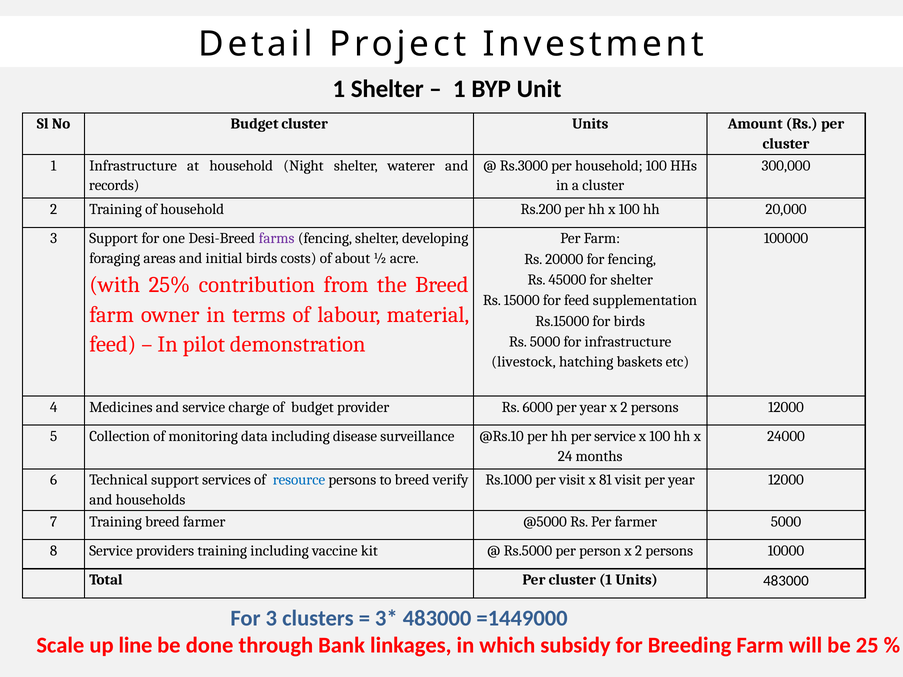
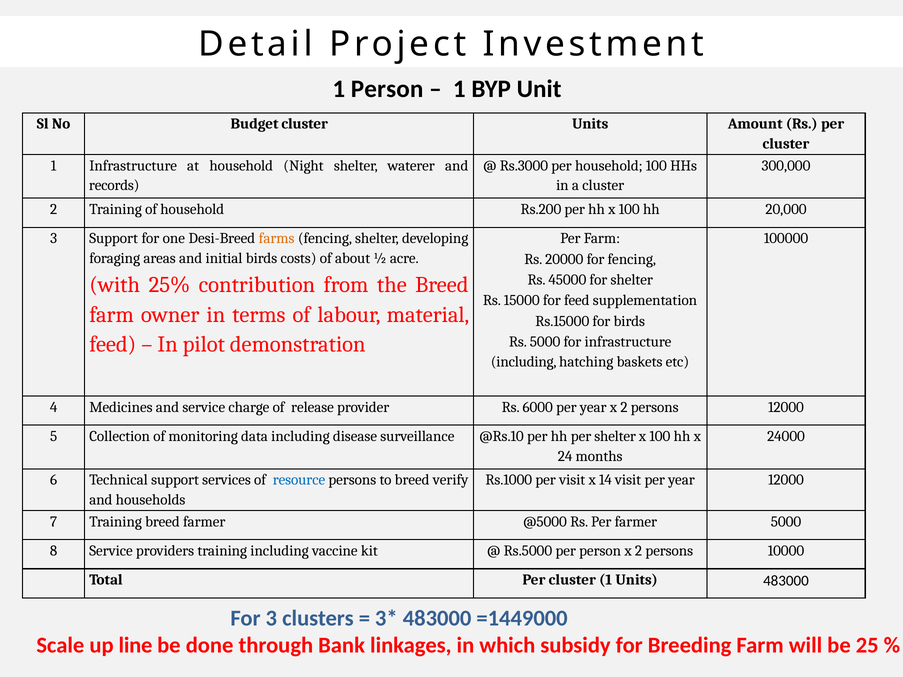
1 Shelter: Shelter -> Person (387, 89)
farms colour: purple -> orange (277, 239)
livestock: livestock -> including (524, 362)
of budget: budget -> release (312, 407)
per service: service -> shelter (615, 436)
81: 81 -> 14 (605, 480)
